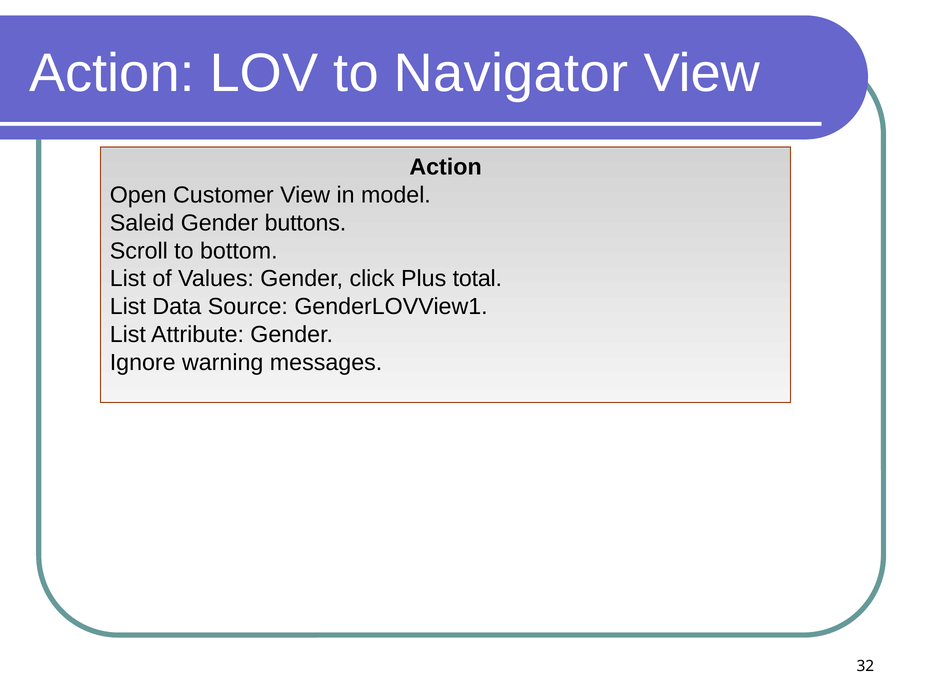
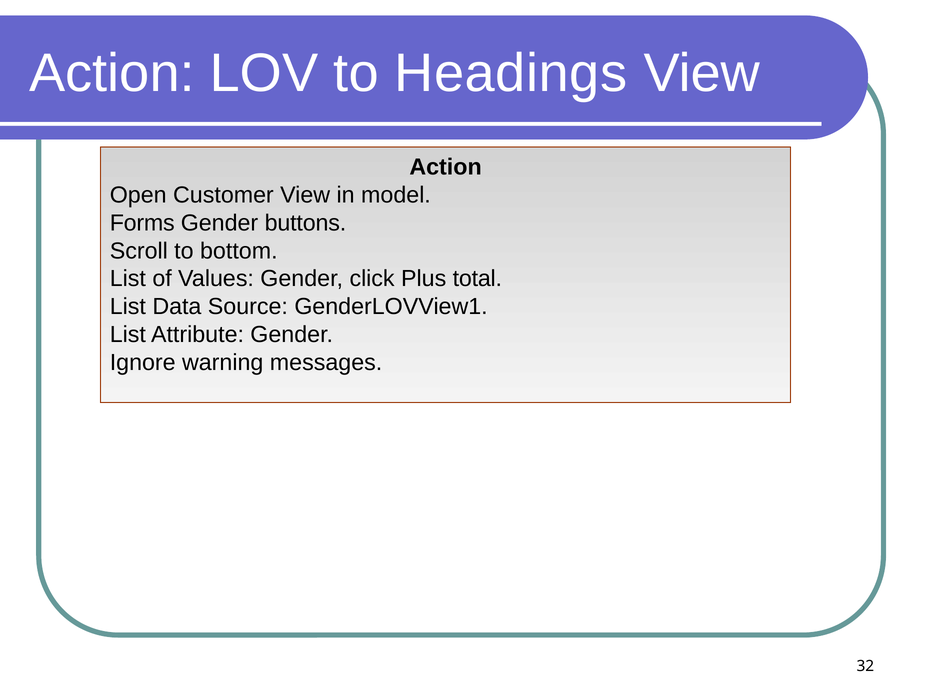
Navigator: Navigator -> Headings (511, 74)
Saleid: Saleid -> Forms (142, 223)
